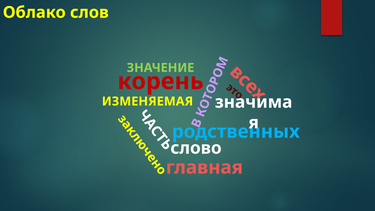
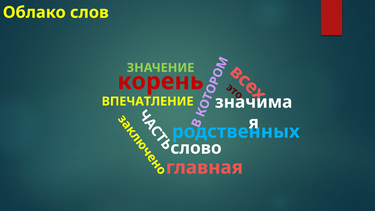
ИЗМЕНЯЕМАЯ: ИЗМЕНЯЕМАЯ -> ВПЕЧАТЛЕНИЕ (148, 101)
